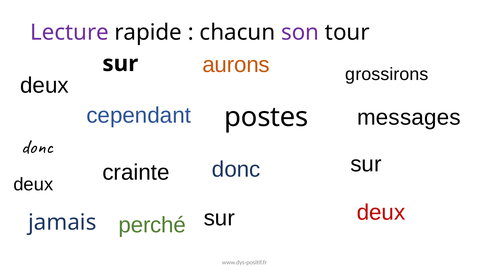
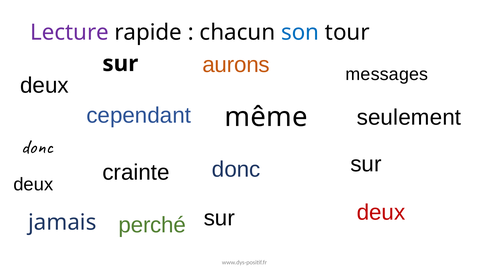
son colour: purple -> blue (300, 32)
grossirons: grossirons -> messages (387, 74)
messages: messages -> seulement (409, 118)
postes: postes -> même (266, 117)
